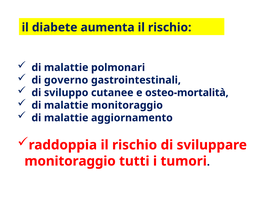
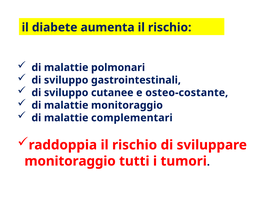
governo: governo -> sviluppo (66, 80)
osteo-mortalità: osteo-mortalità -> osteo-costante (187, 93)
aggiornamento: aggiornamento -> complementari (132, 118)
